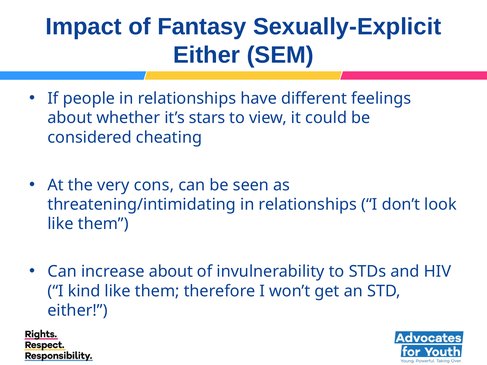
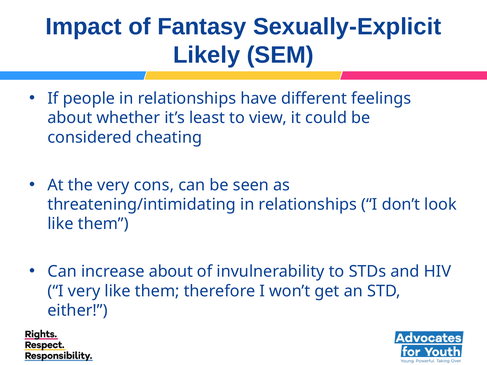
Either: Either -> Likely (207, 55)
stars: stars -> least (207, 118)
I kind: kind -> very (84, 291)
